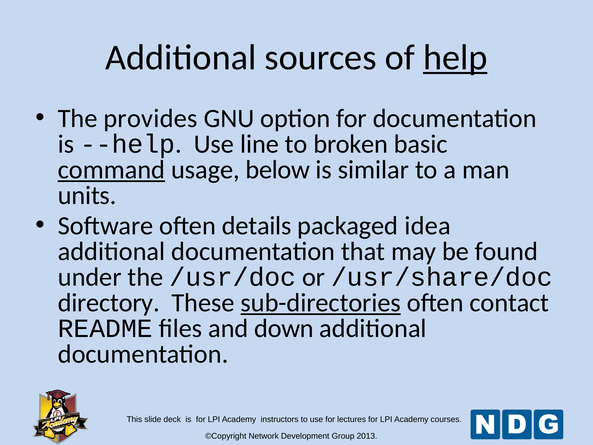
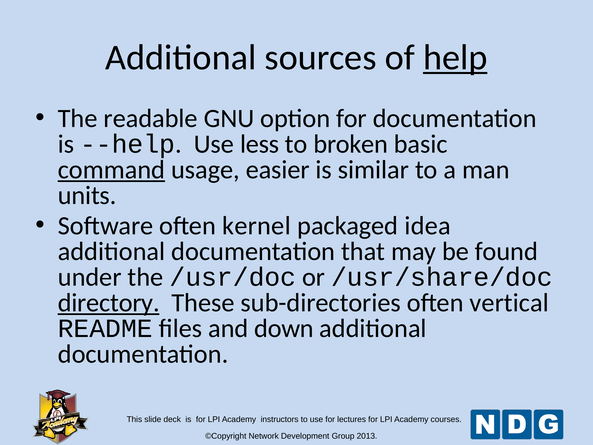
provides: provides -> readable (151, 119)
line: line -> less (260, 144)
below: below -> easier (278, 170)
details: details -> kernel (256, 226)
directory underline: none -> present (109, 303)
sub-directories underline: present -> none (321, 303)
contact: contact -> vertical (509, 303)
